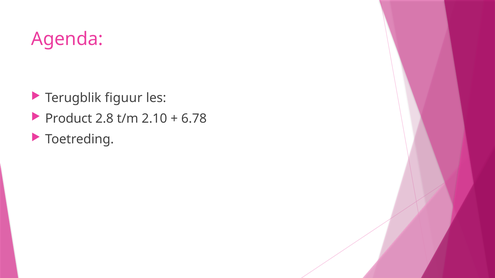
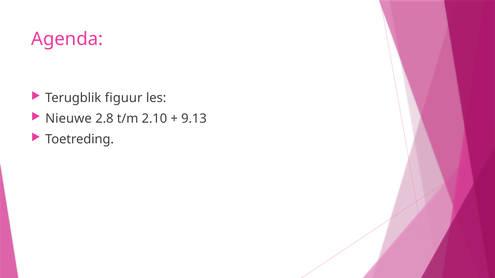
Product: Product -> Nieuwe (69, 119)
6.78: 6.78 -> 9.13 (194, 119)
